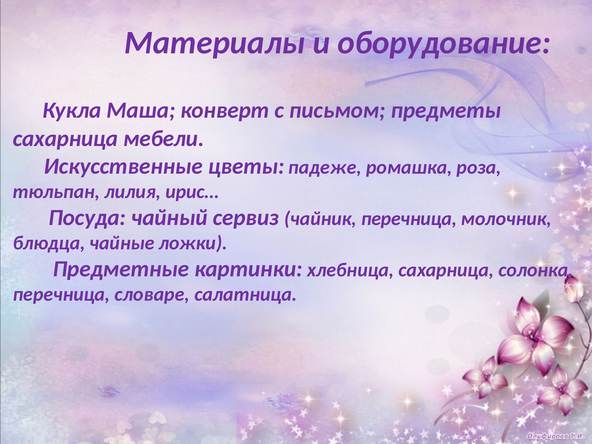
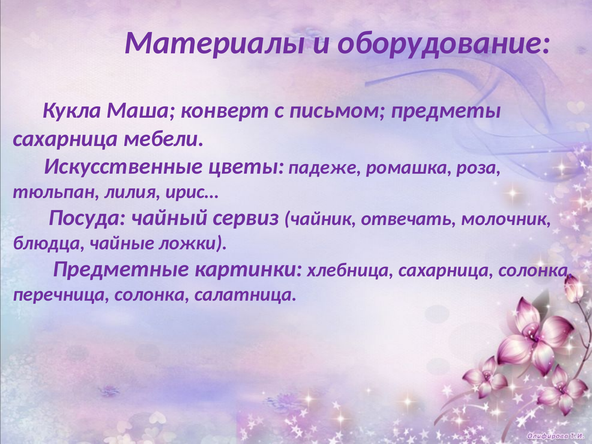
чайник перечница: перечница -> отвечать (409, 219)
перечница словаре: словаре -> солонка (152, 294)
